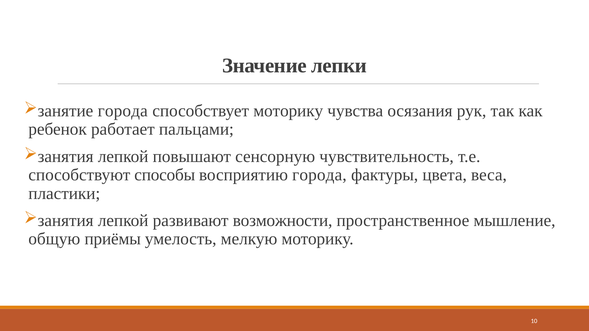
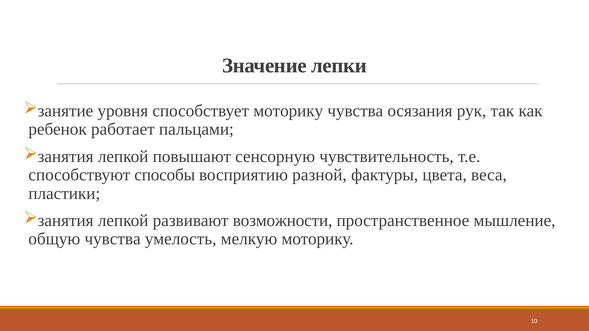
города: города -> уровня (123, 111)
восприятию города: города -> разной (319, 175)
общую приёмы: приёмы -> чувства (113, 239)
